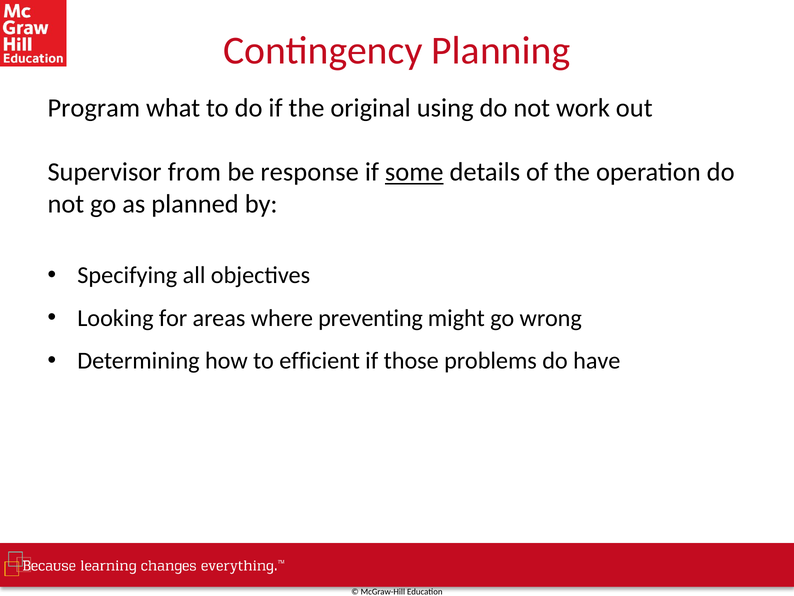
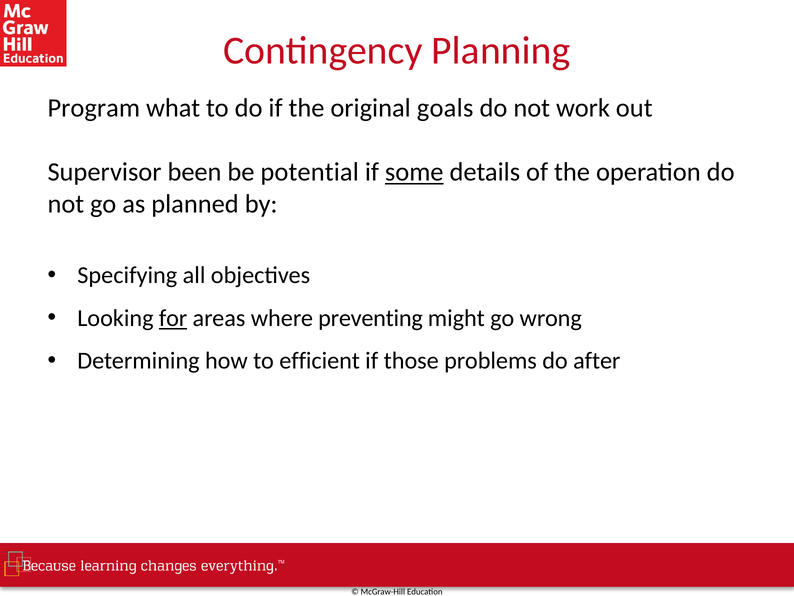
using: using -> goals (445, 108)
from: from -> been (195, 172)
response: response -> potential (310, 172)
for underline: none -> present (173, 318)
have: have -> after (597, 361)
